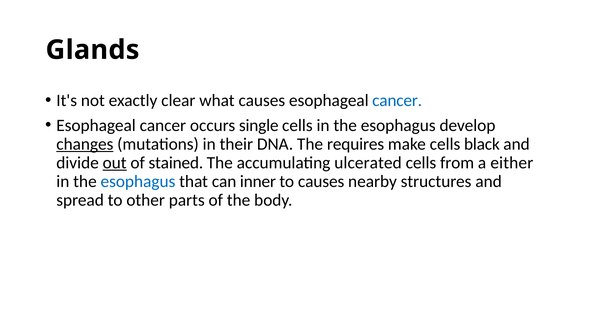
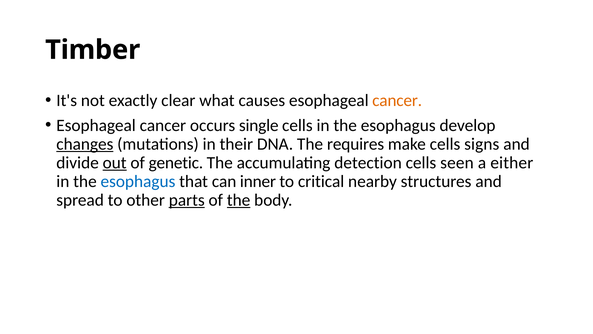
Glands: Glands -> Timber (93, 50)
cancer colour: blue -> orange (397, 100)
black: black -> signs (482, 144)
stained: stained -> genetic (176, 162)
ulcerated: ulcerated -> detection (368, 162)
from: from -> seen (457, 162)
to causes: causes -> critical (321, 181)
parts underline: none -> present (187, 200)
the underline: none -> present (239, 200)
